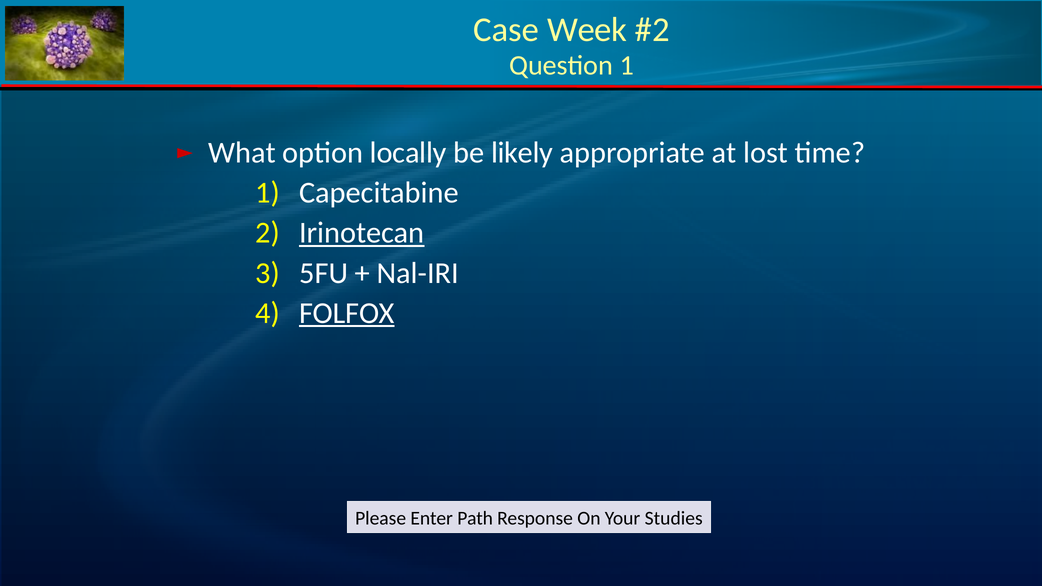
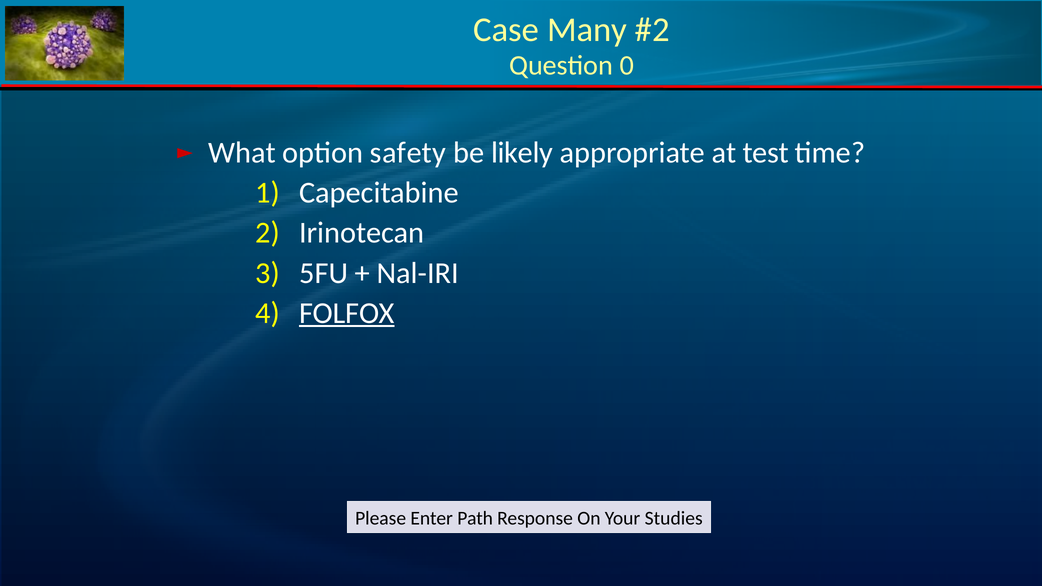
Week: Week -> Many (587, 30)
Question 1: 1 -> 0 (627, 66)
locally: locally -> safety (408, 153)
lost: lost -> test (766, 153)
Irinotecan underline: present -> none (362, 233)
